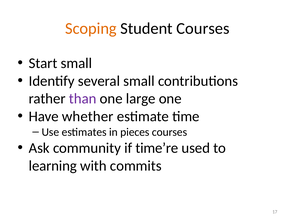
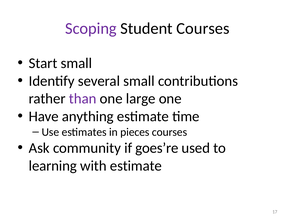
Scoping colour: orange -> purple (91, 28)
whether: whether -> anything (88, 116)
time’re: time’re -> goes’re (157, 148)
with commits: commits -> estimate (136, 165)
